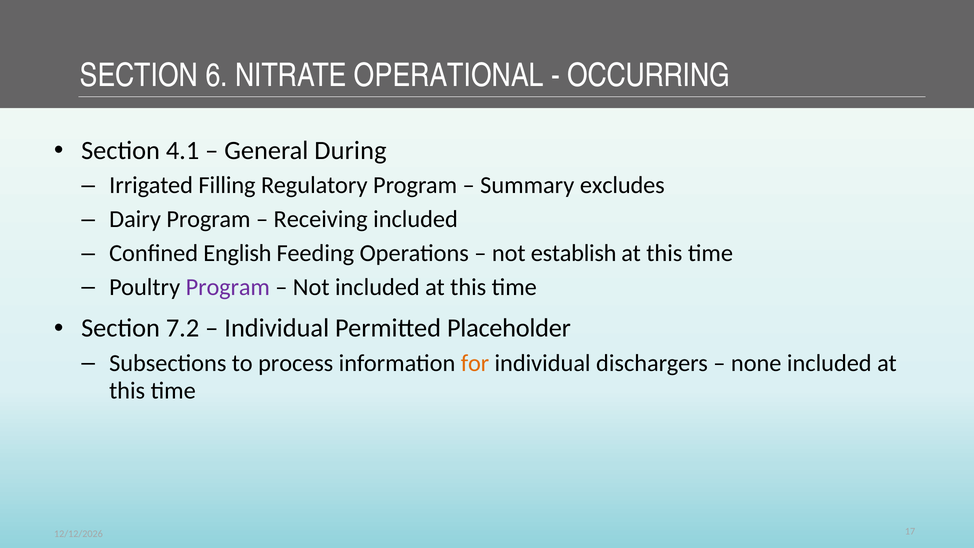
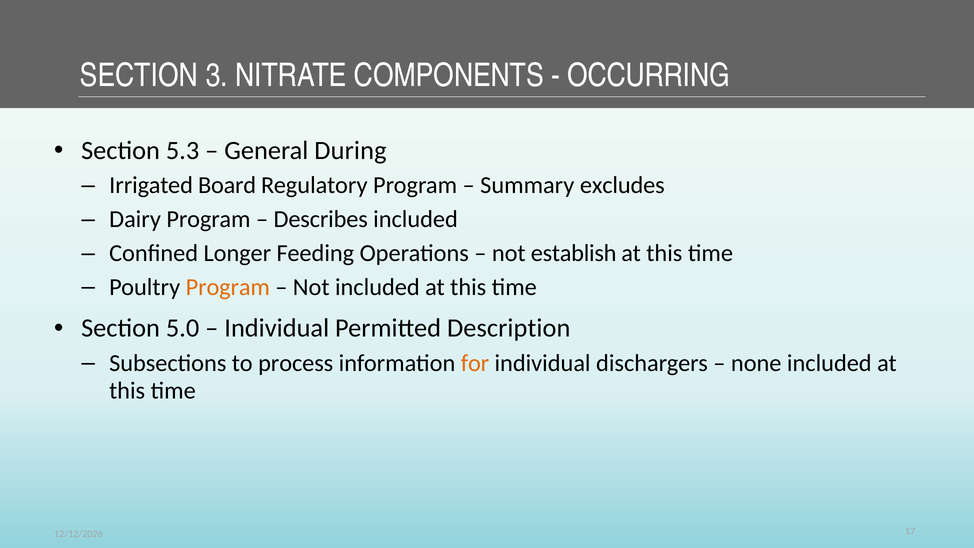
6: 6 -> 3 (217, 75)
OPERATIONAL: OPERATIONAL -> COMPONENTS (449, 75)
4.1: 4.1 -> 5.3 (183, 150)
Filling: Filling -> Board (227, 185)
Receiving: Receiving -> Describes (321, 219)
English: English -> Longer (237, 253)
Program colour: purple -> orange (228, 287)
7.2: 7.2 -> 5.0 (183, 328)
Placeholder: Placeholder -> Description (509, 328)
